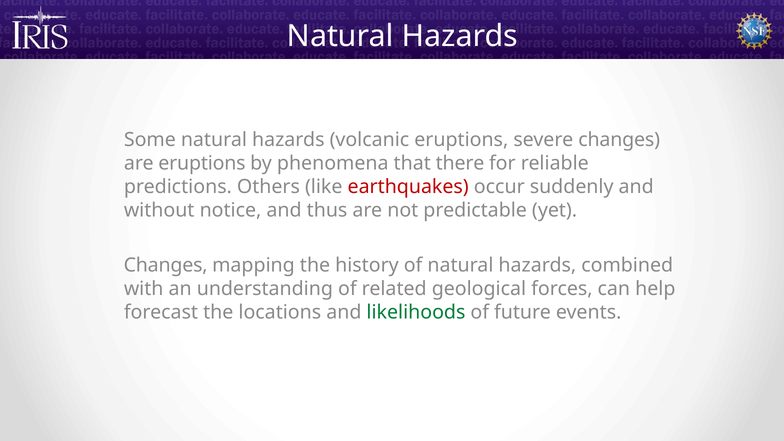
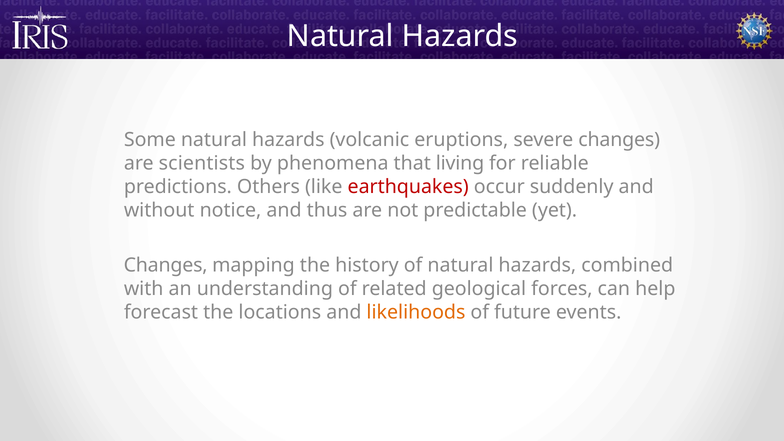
are eruptions: eruptions -> scientists (202, 163)
there: there -> living (460, 163)
likelihoods colour: green -> orange (416, 312)
